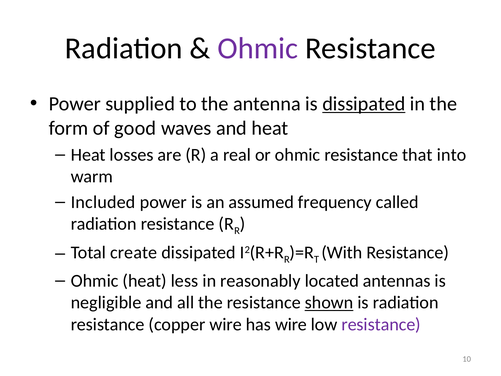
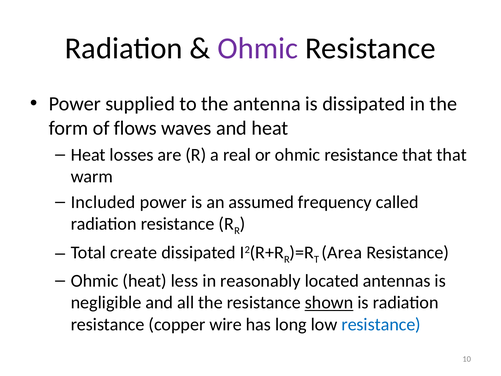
dissipated underline: present -> none (364, 104)
good: good -> flows (135, 128)
that into: into -> that (452, 155)
With: With -> Area (342, 252)
has wire: wire -> long (291, 324)
resistance colour: purple -> blue (381, 324)
